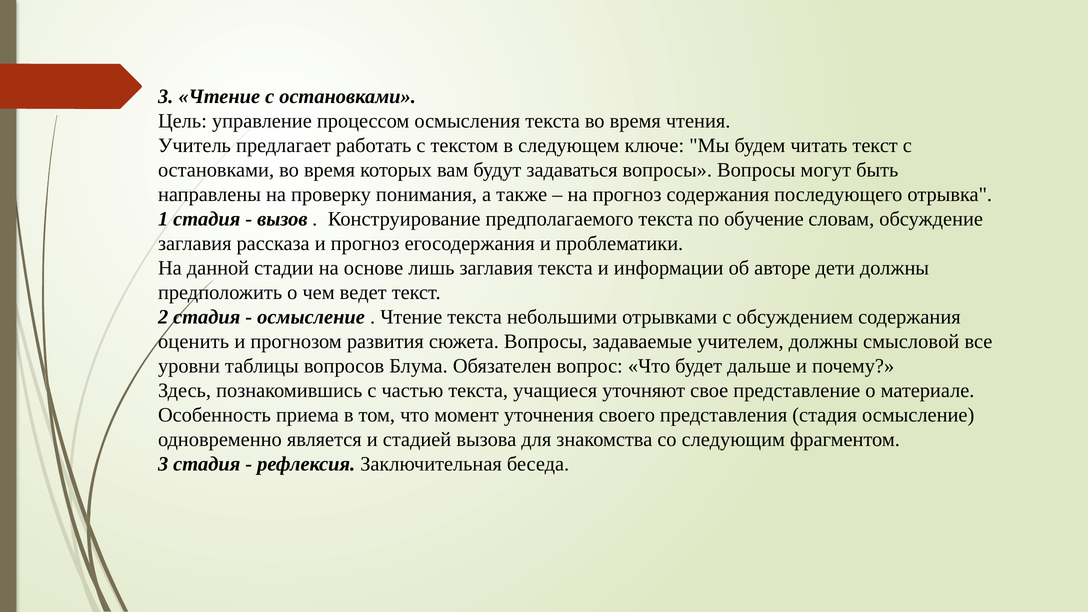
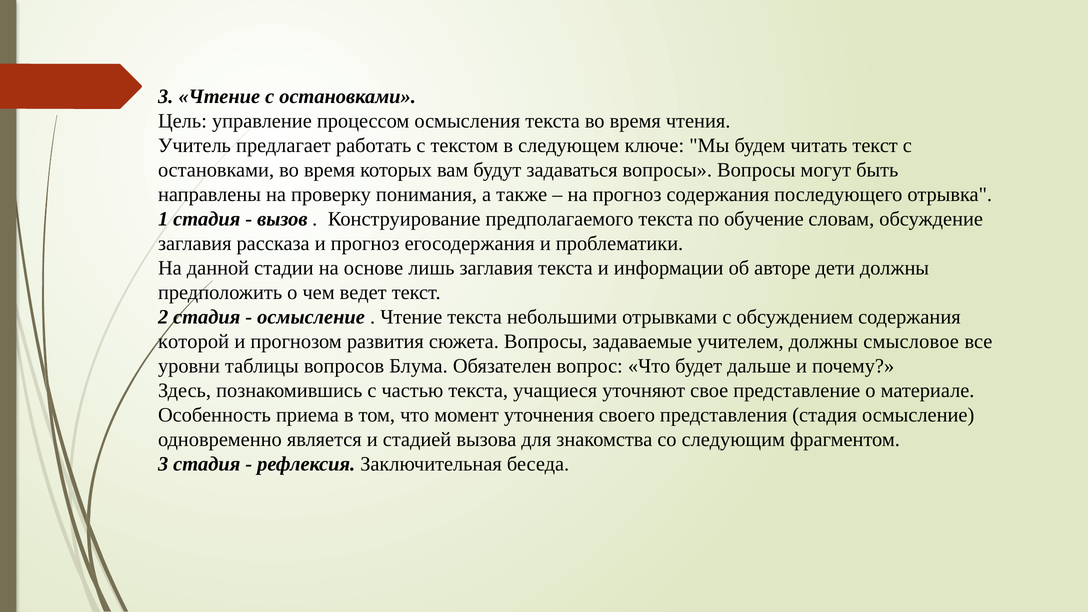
оценить: оценить -> которой (194, 341)
смысловой: смысловой -> смысловое (911, 341)
